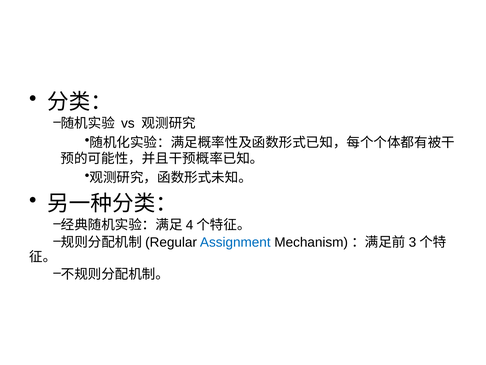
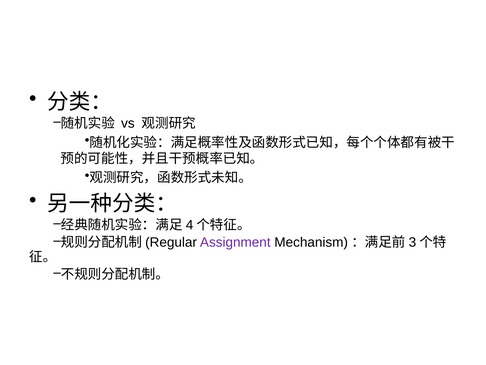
Assignment colour: blue -> purple (235, 242)
